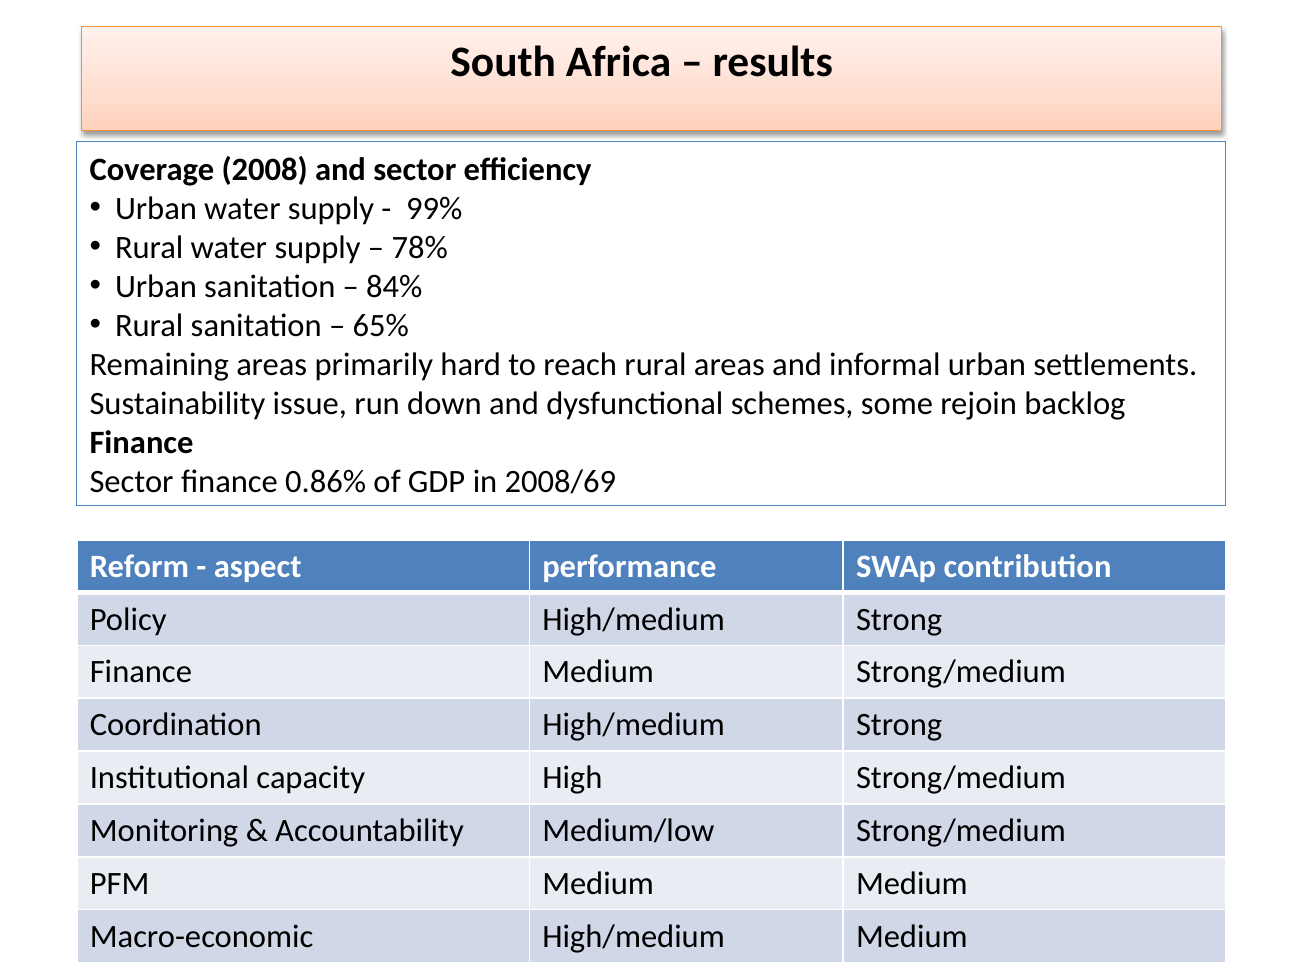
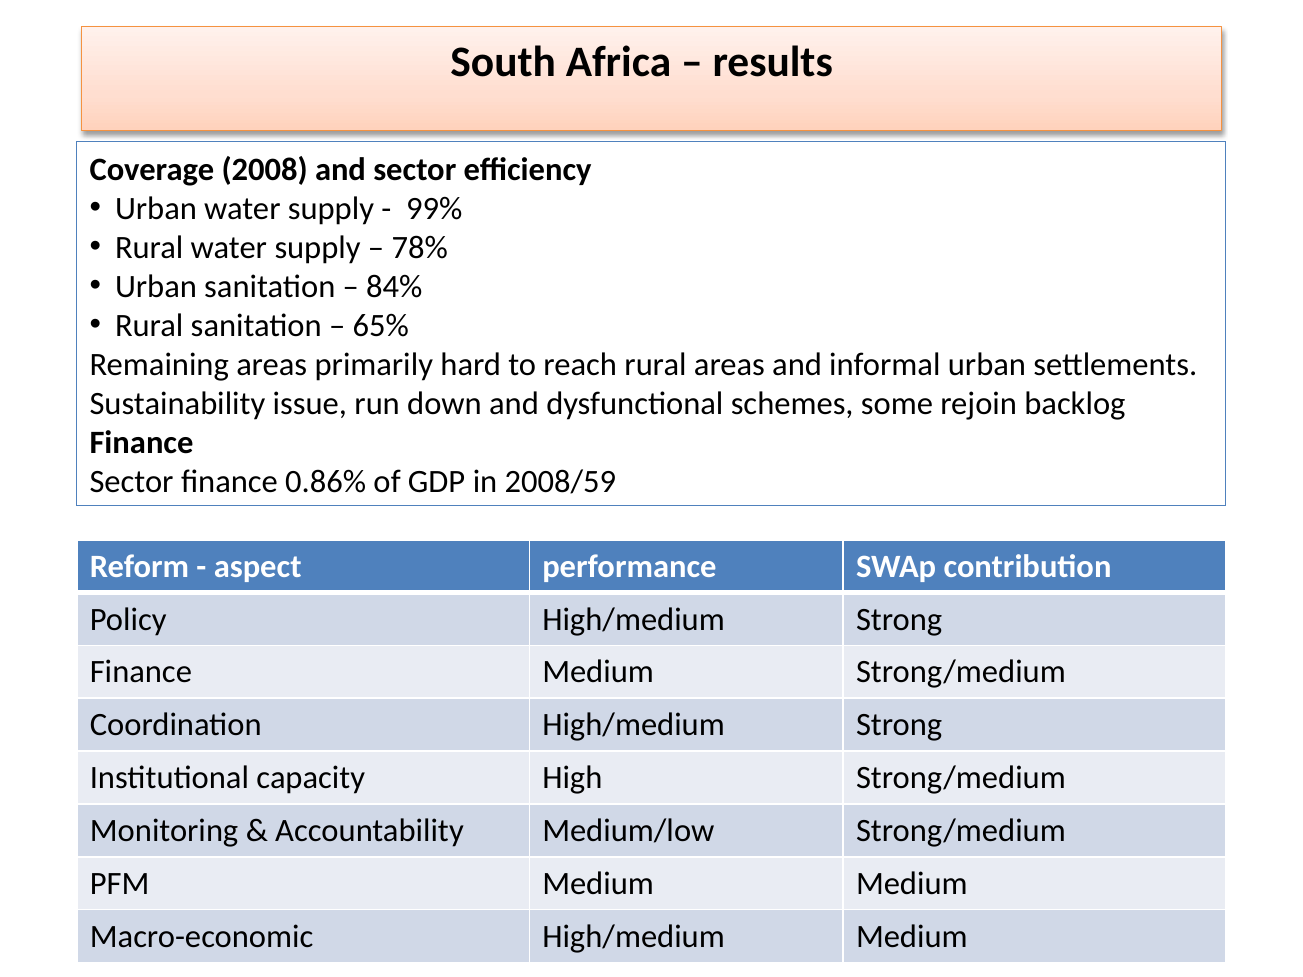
2008/69: 2008/69 -> 2008/59 (560, 482)
